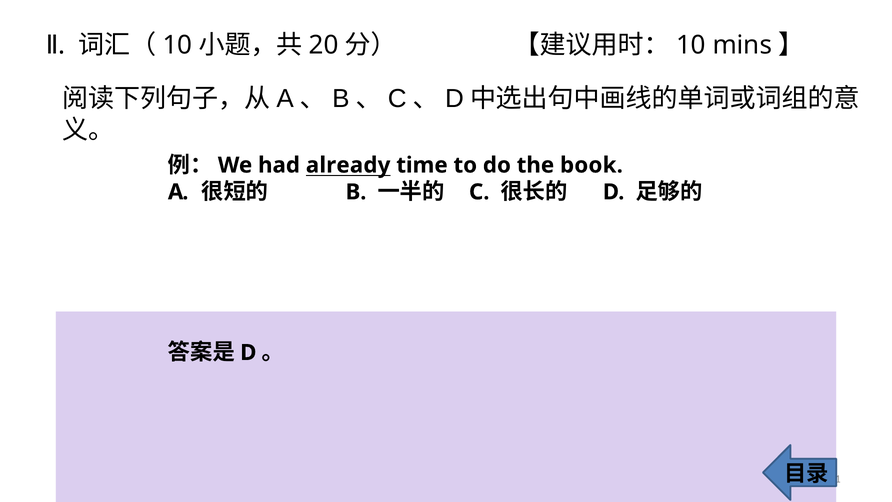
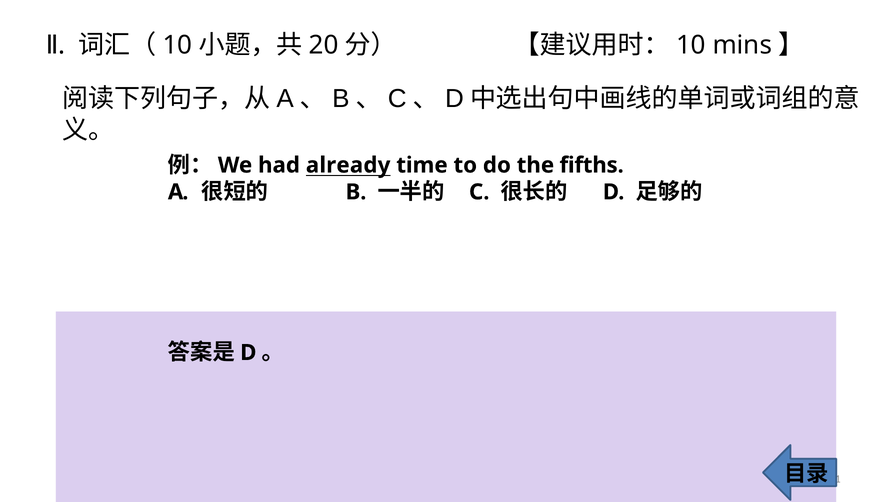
book: book -> fifths (592, 165)
